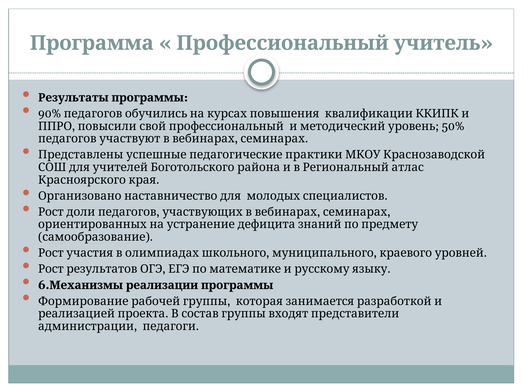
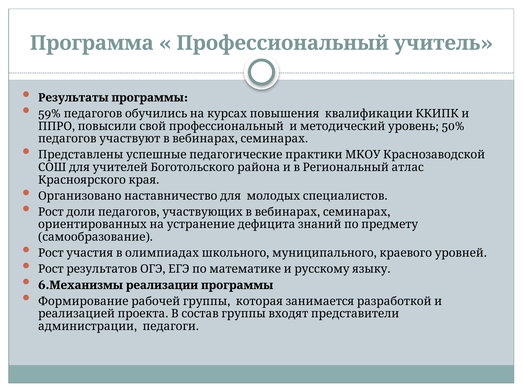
90%: 90% -> 59% (50, 114)
